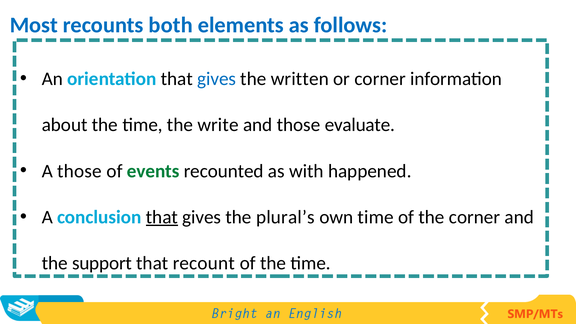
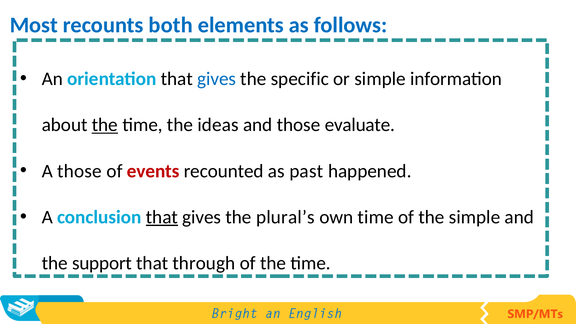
written: written -> specific (300, 79)
or corner: corner -> simple (380, 79)
the underline: none -> present (105, 125)
write: write -> ideas (218, 125)
events colour: green -> red (153, 171)
with: with -> past (306, 171)
the corner: corner -> simple (475, 217)
recount: recount -> through (204, 263)
